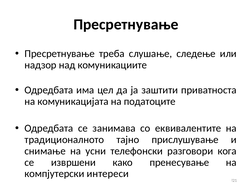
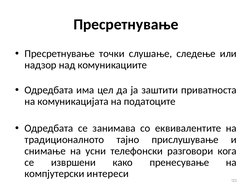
треба: треба -> точки (112, 54)
